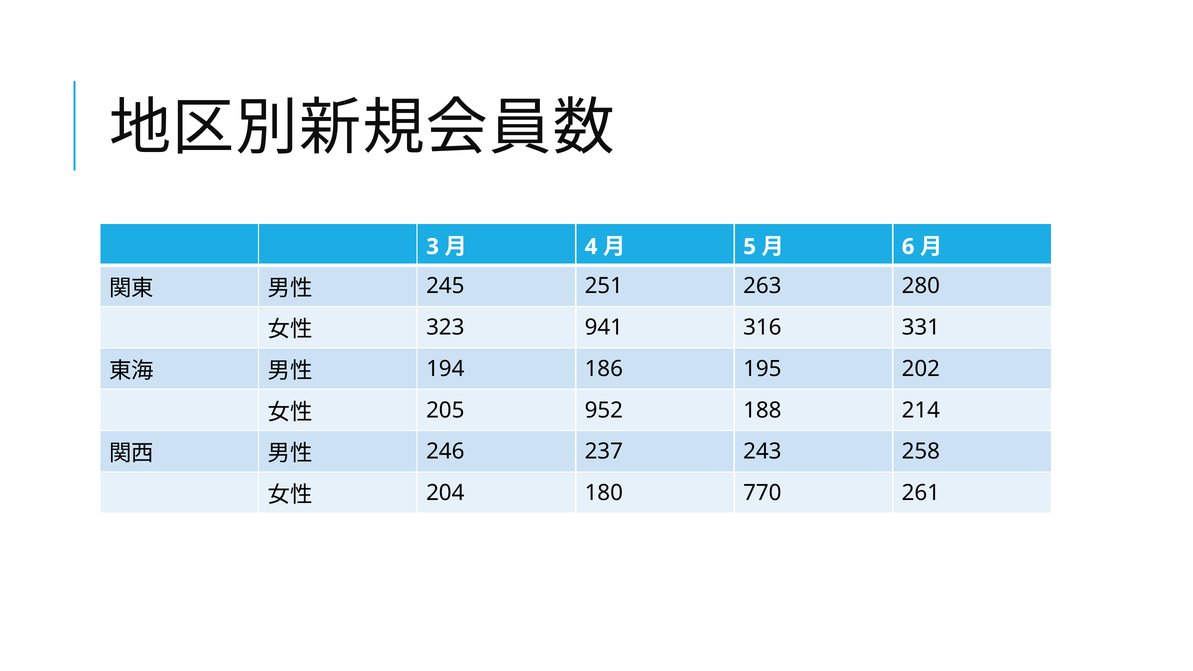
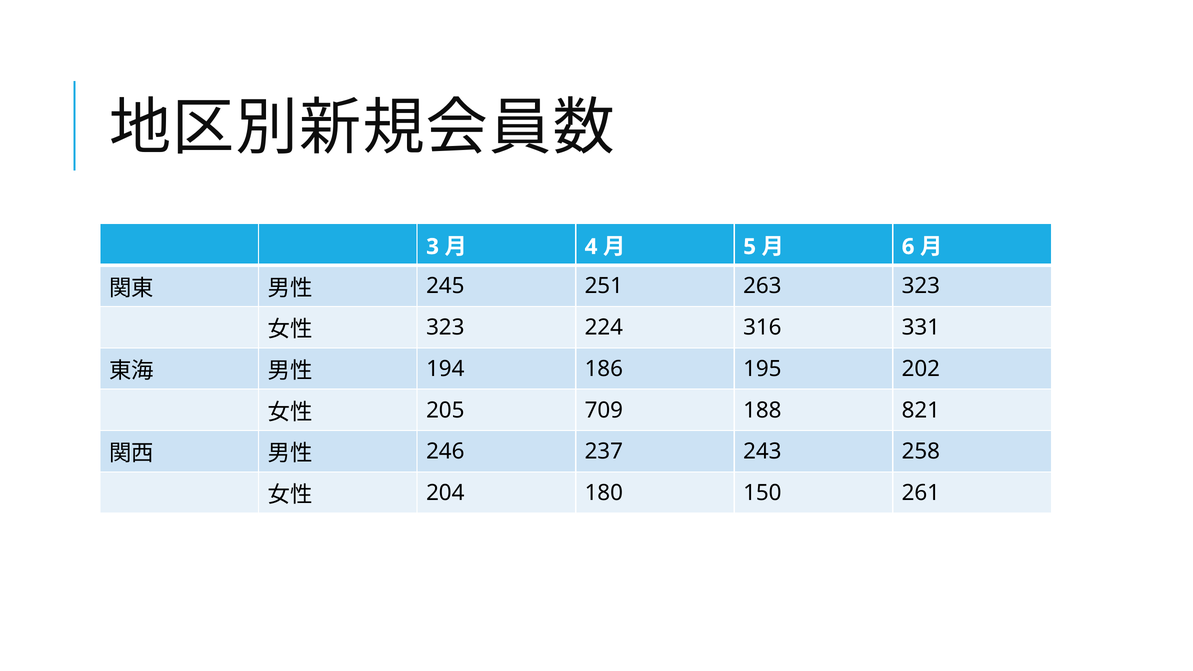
263 280: 280 -> 323 (921, 286)
941: 941 -> 224 (604, 327)
952: 952 -> 709 (604, 410)
214: 214 -> 821 (921, 410)
770: 770 -> 150 (762, 493)
